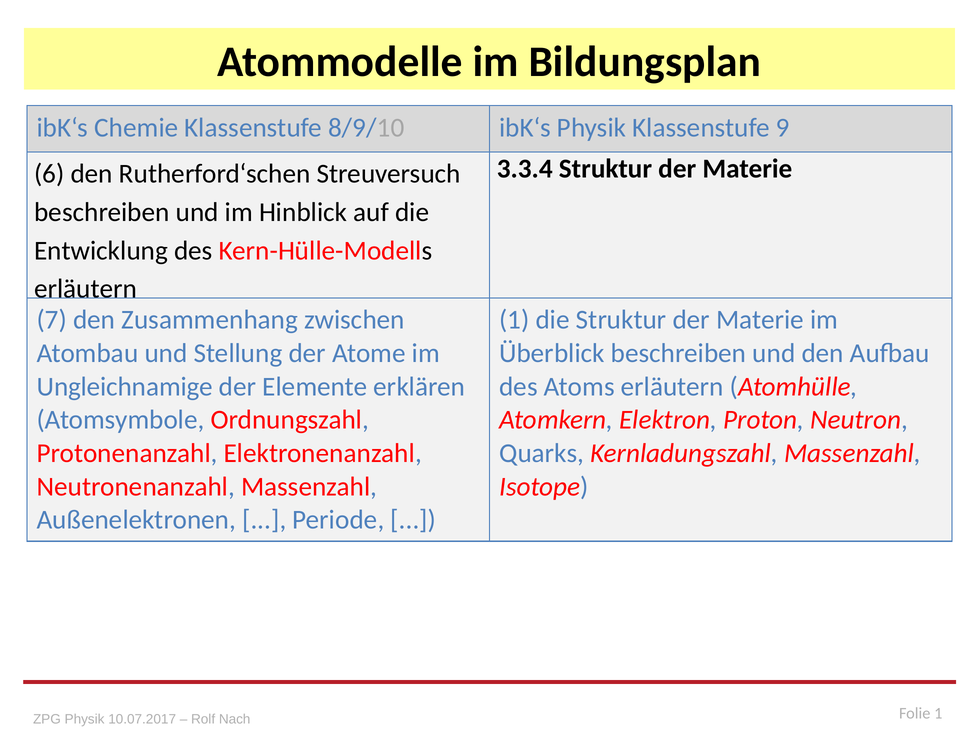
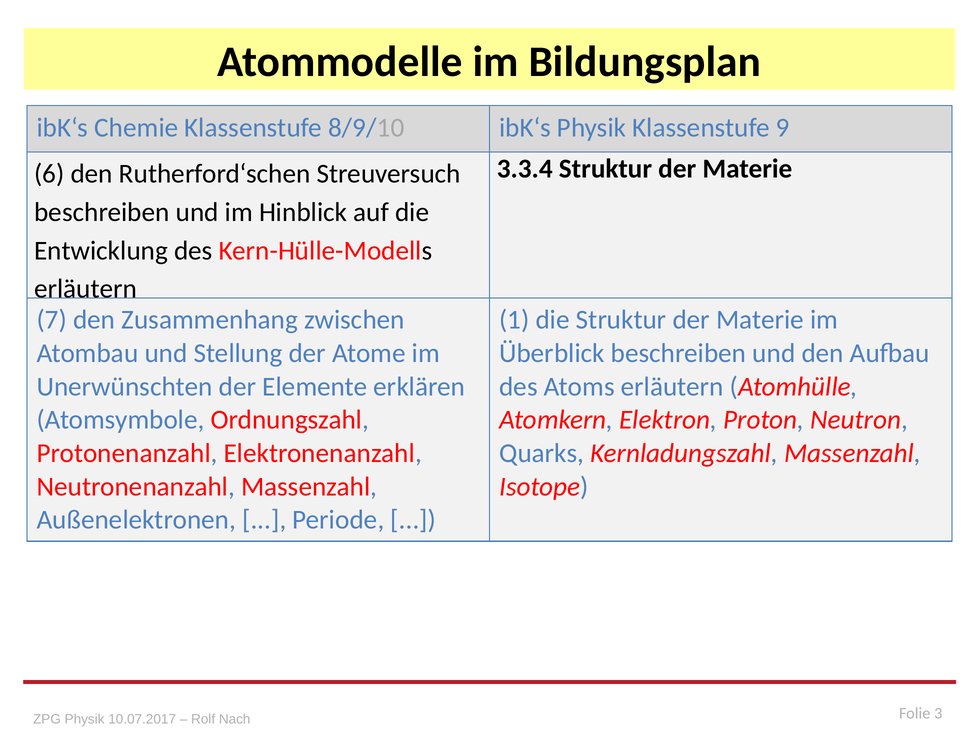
Ungleichnamige: Ungleichnamige -> Unerwünschten (125, 386)
Folie 1: 1 -> 3 (938, 713)
